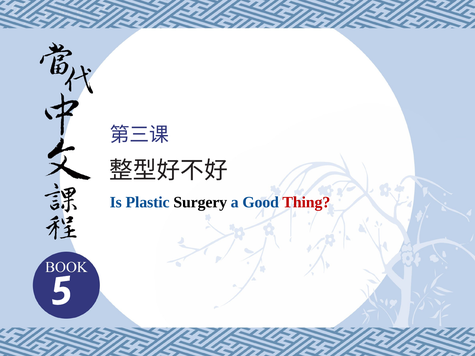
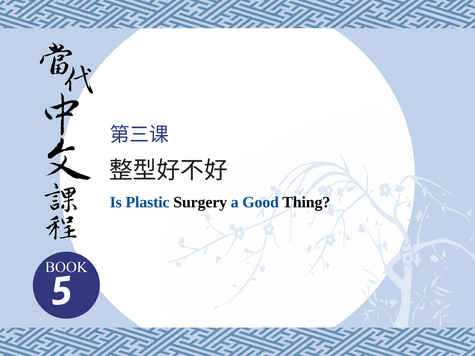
Thing colour: red -> black (306, 203)
